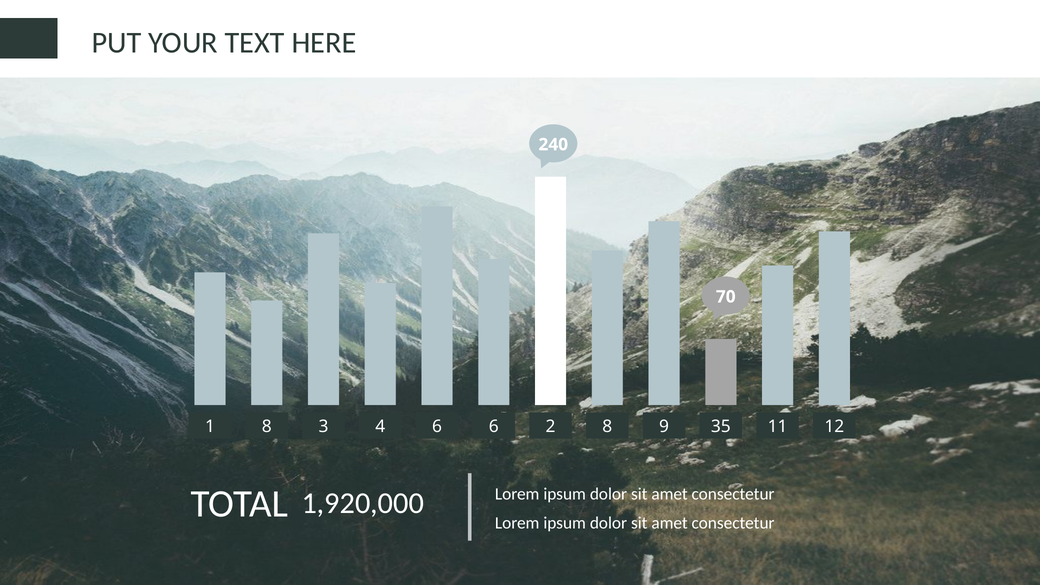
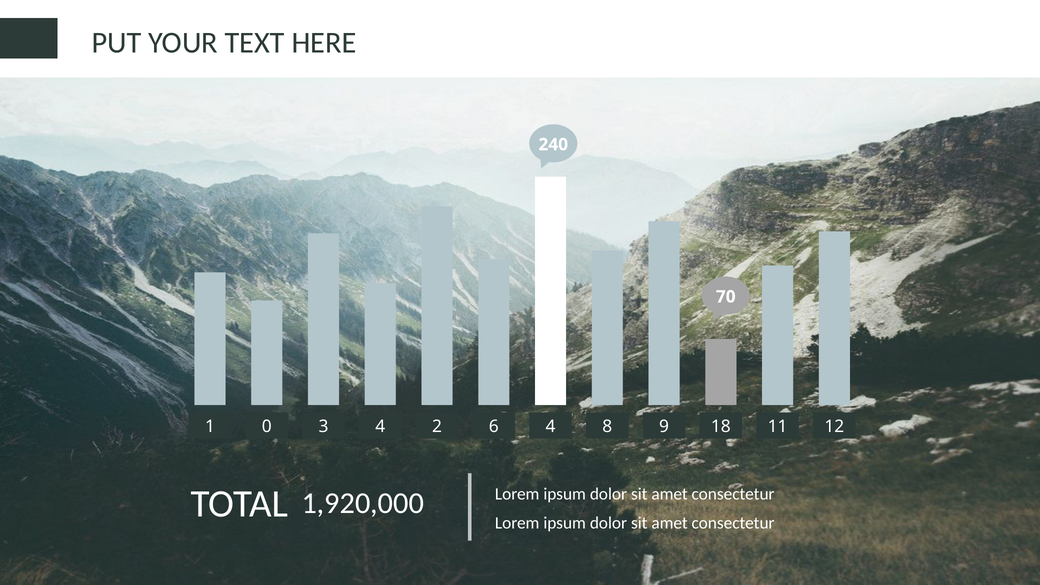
1 8: 8 -> 0 (267, 427)
4 6: 6 -> 2 (437, 427)
6 2: 2 -> 4 (551, 427)
35: 35 -> 18 (721, 427)
